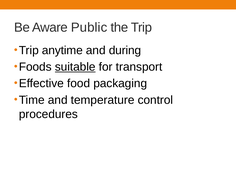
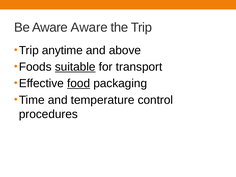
Aware Public: Public -> Aware (89, 27)
during: during -> above (125, 50)
food underline: none -> present (79, 83)
